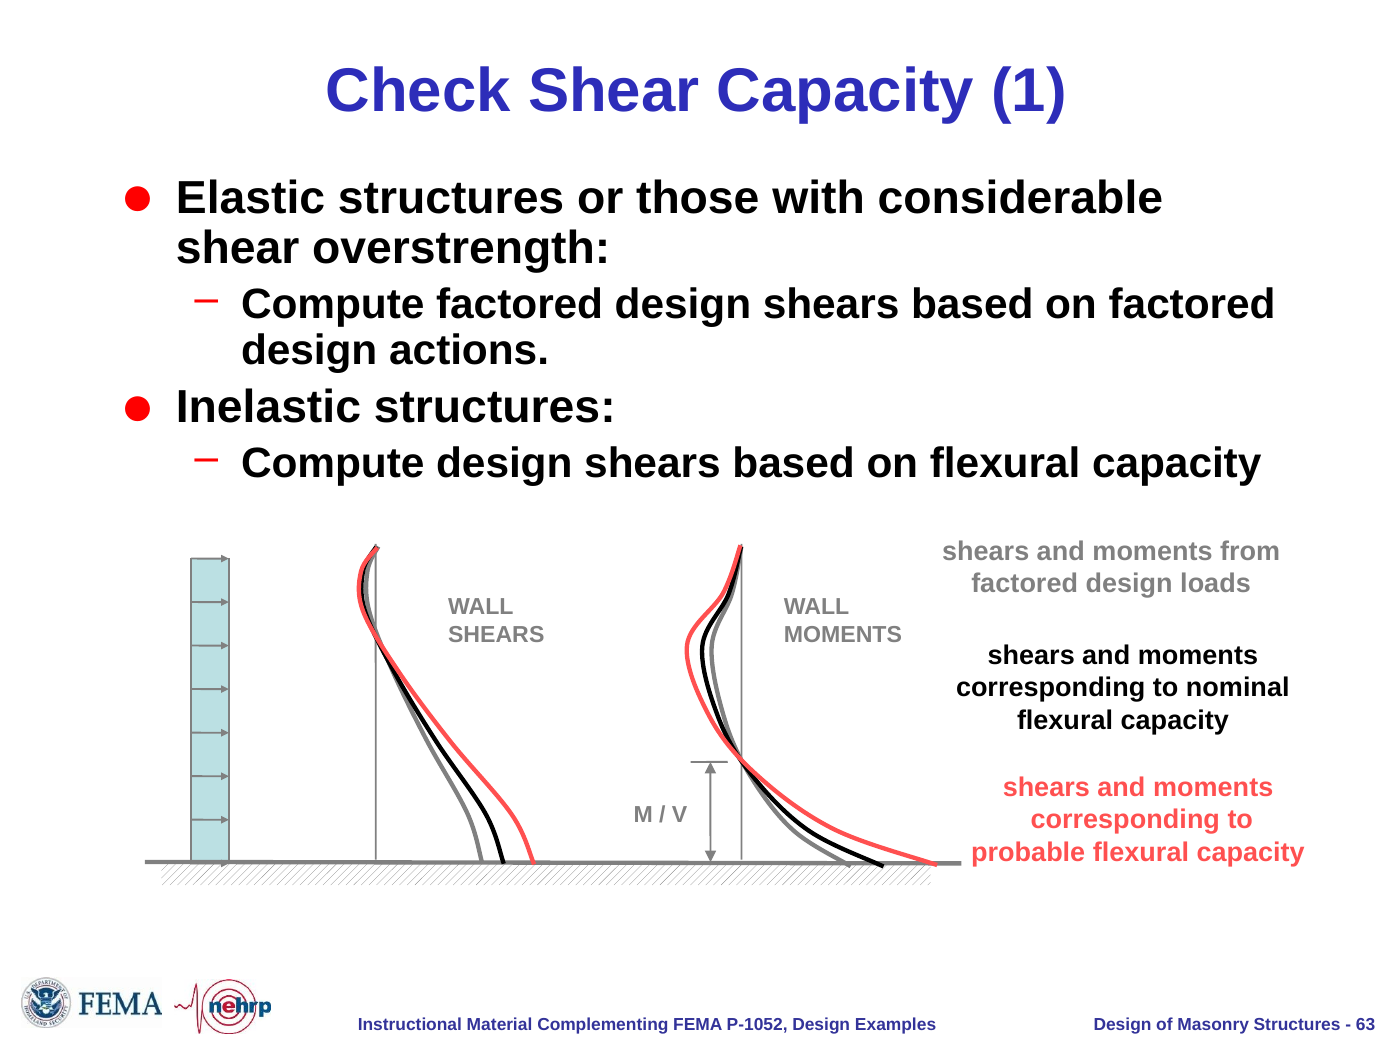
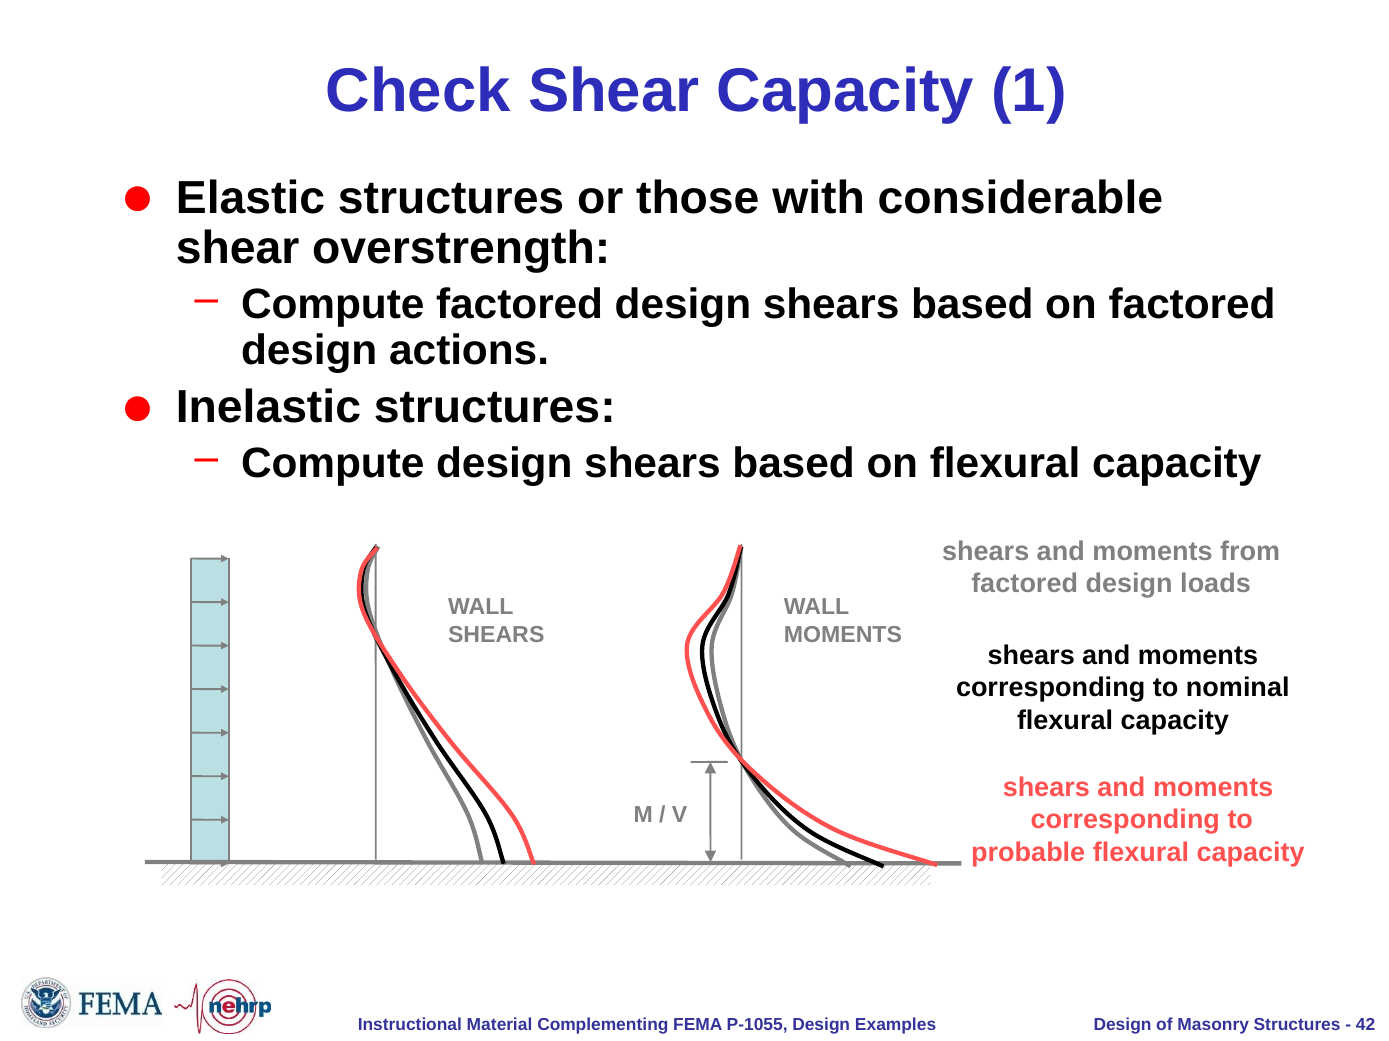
P-1052: P-1052 -> P-1055 (757, 1026)
63: 63 -> 42 (1366, 1026)
